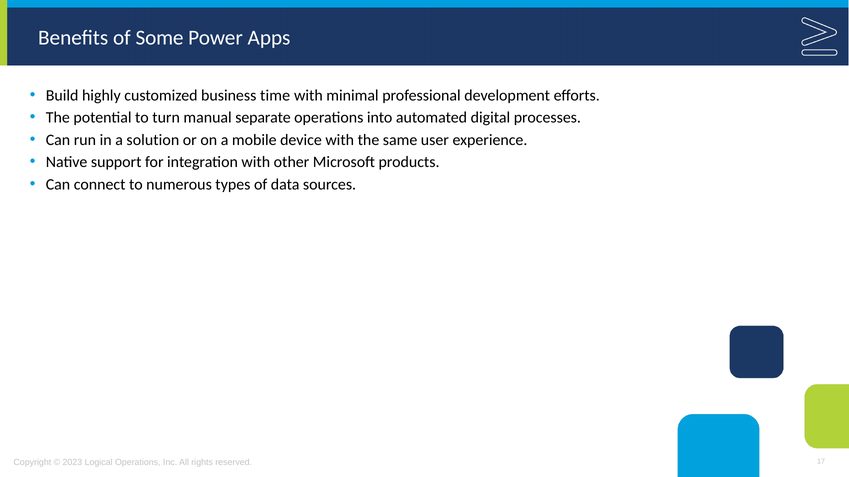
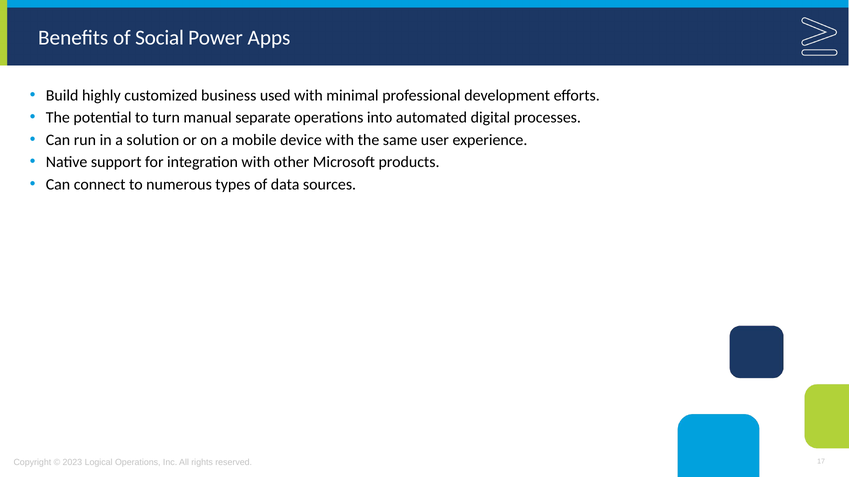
Some: Some -> Social (160, 38)
time: time -> used (275, 95)
